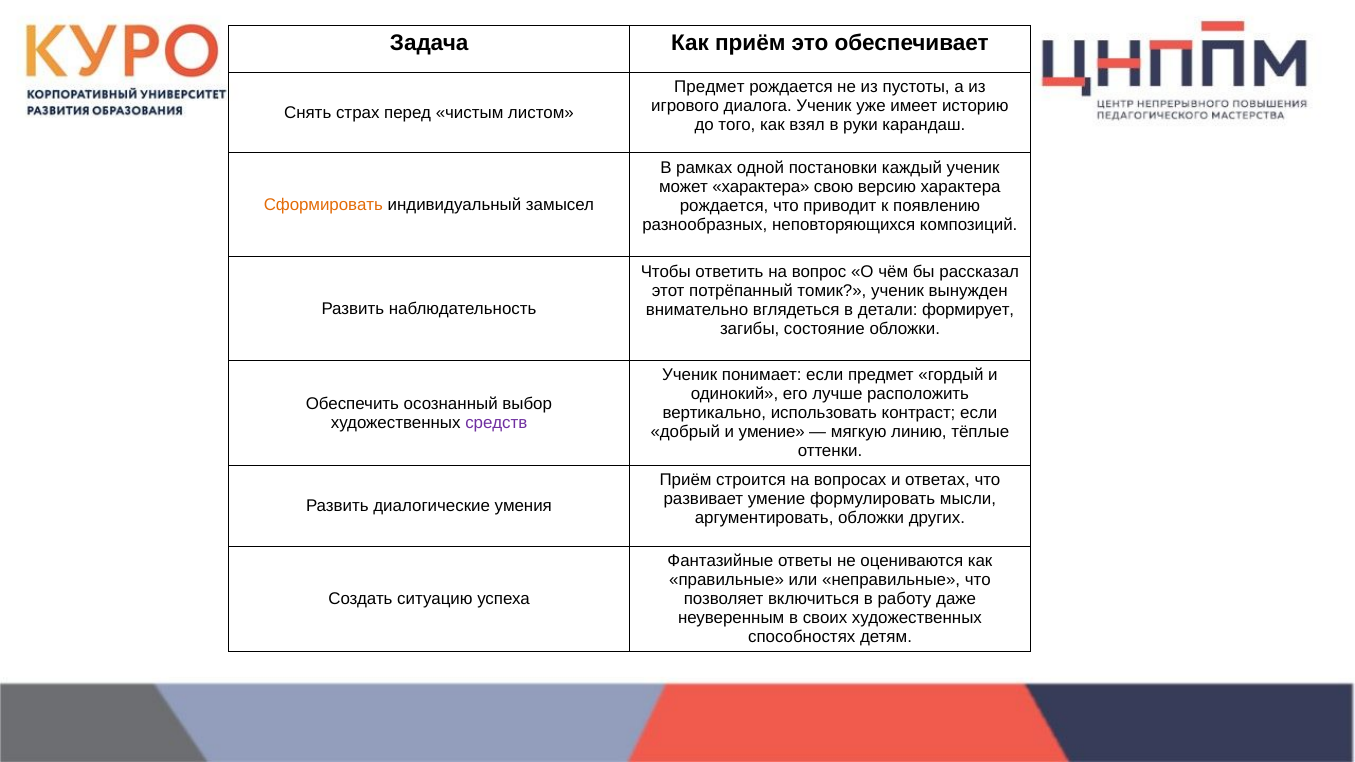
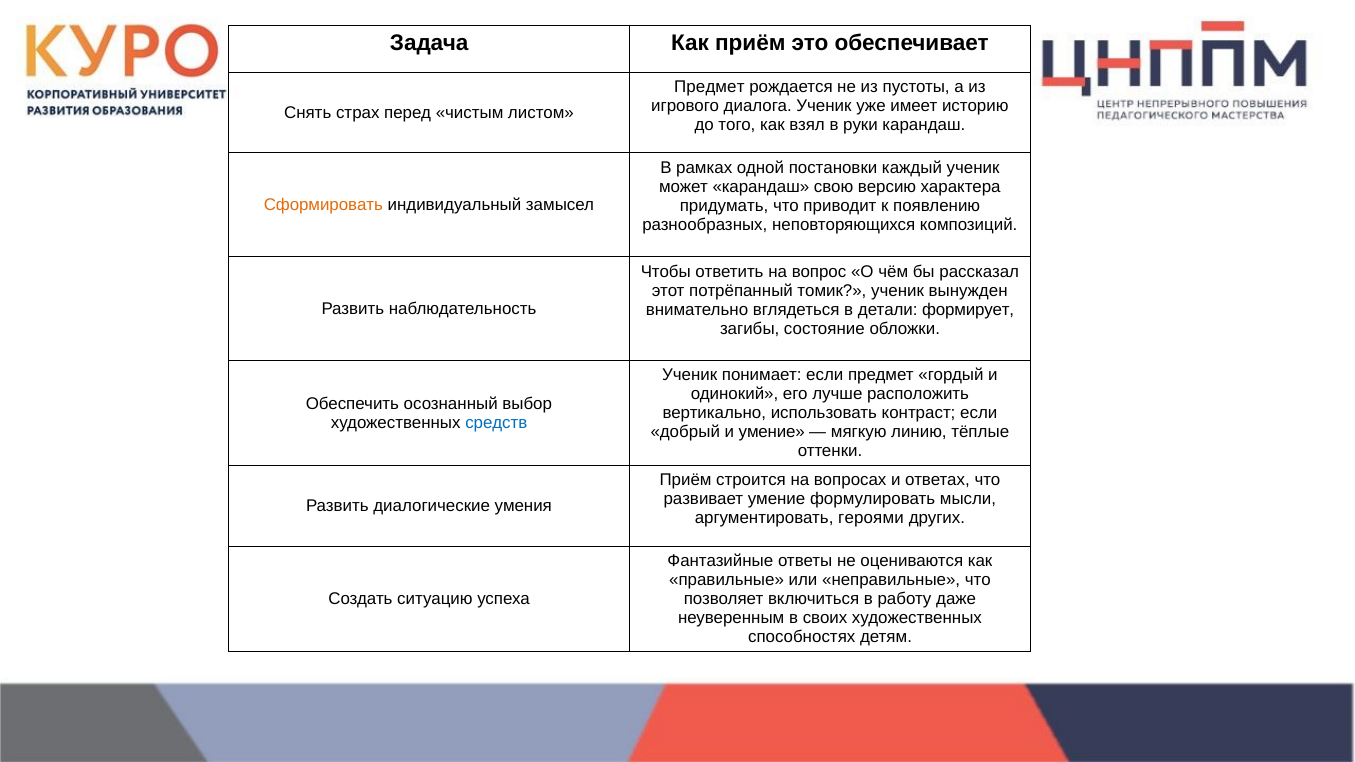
может характера: характера -> карандаш (761, 187)
рождается: рождается -> придумать (724, 206)
средств colour: purple -> blue (496, 423)
аргументировать обложки: обложки -> героями (871, 518)
